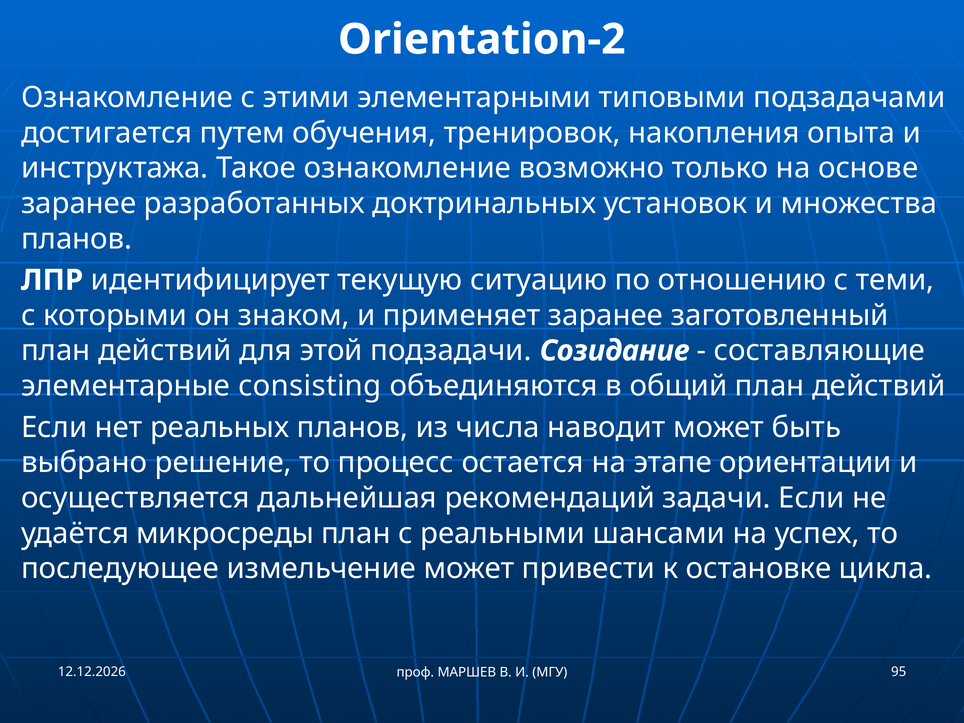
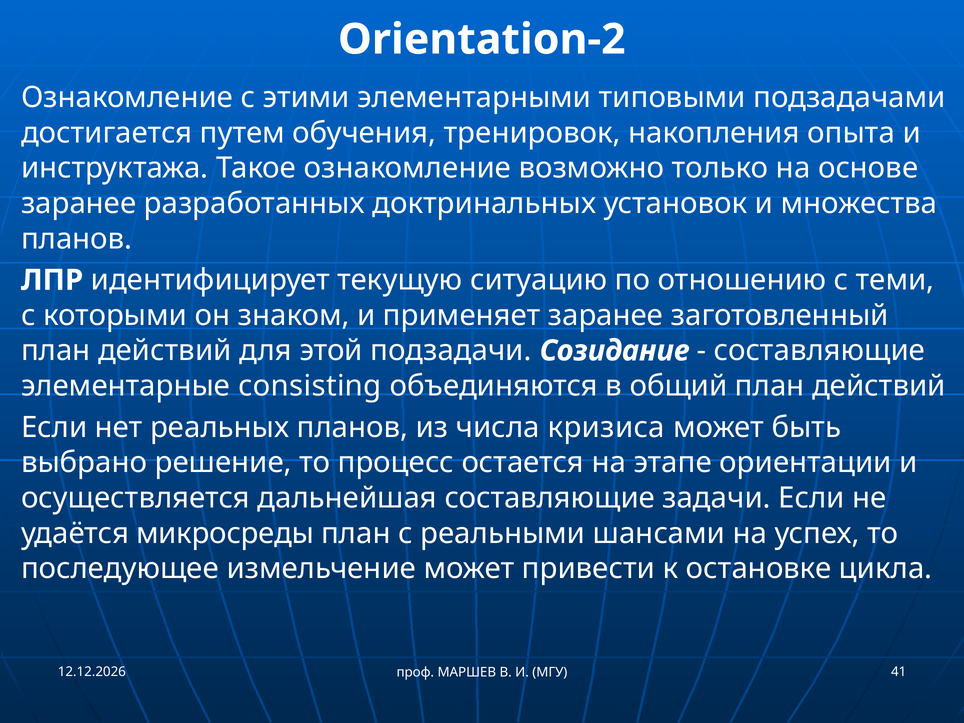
наводит: наводит -> кризиса (606, 427)
дальнейшая рекомендаций: рекомендаций -> составляющие (550, 498)
95: 95 -> 41 (899, 672)
